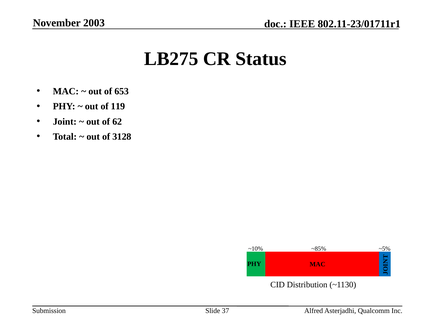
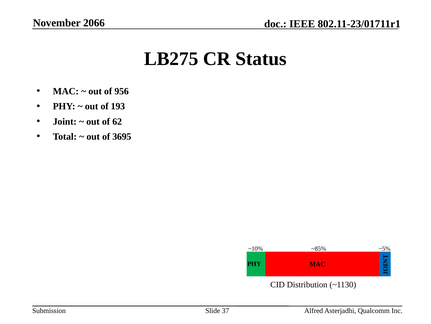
2003: 2003 -> 2066 (94, 23)
653: 653 -> 956 (122, 91)
119: 119 -> 193 (118, 106)
3128: 3128 -> 3695 (122, 136)
